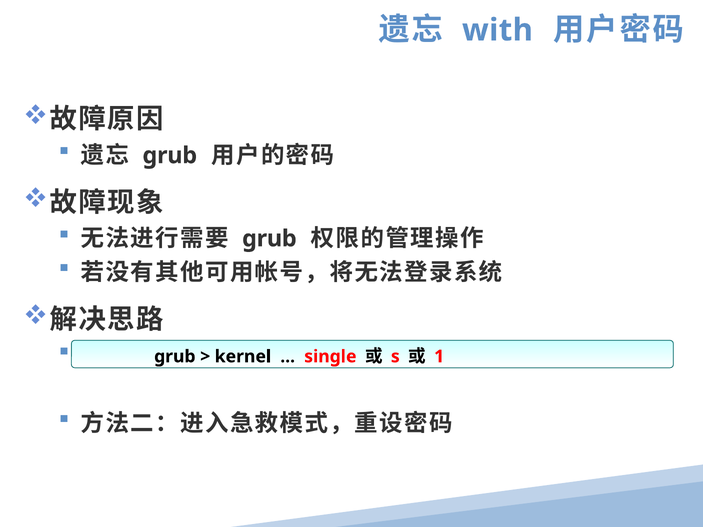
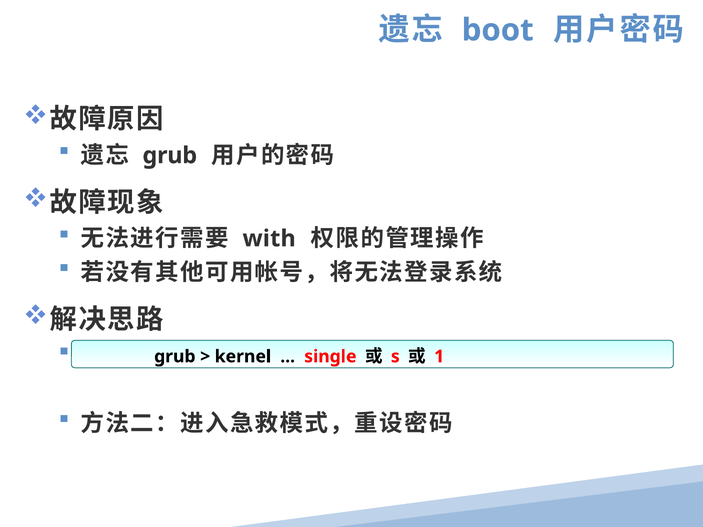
with: with -> boot (498, 30)
grub: grub -> with (269, 239)
